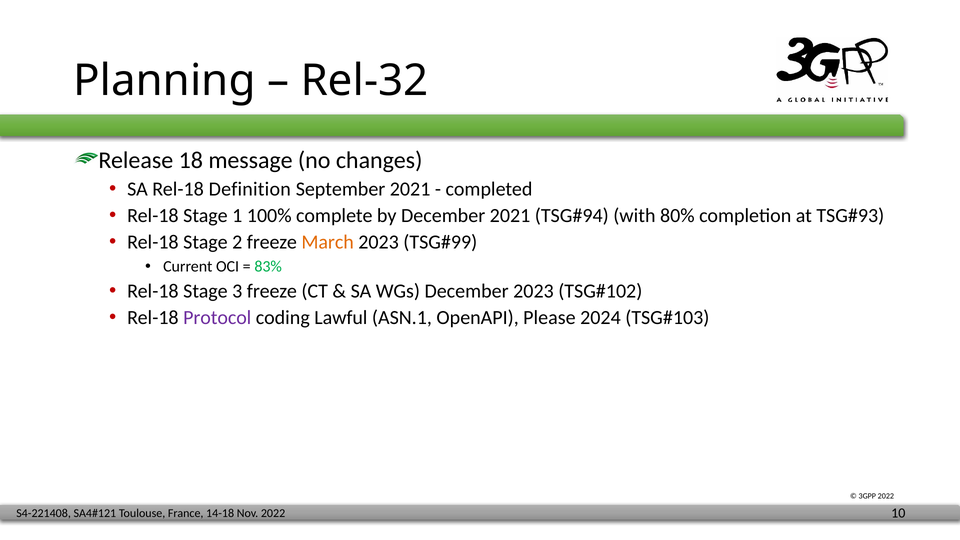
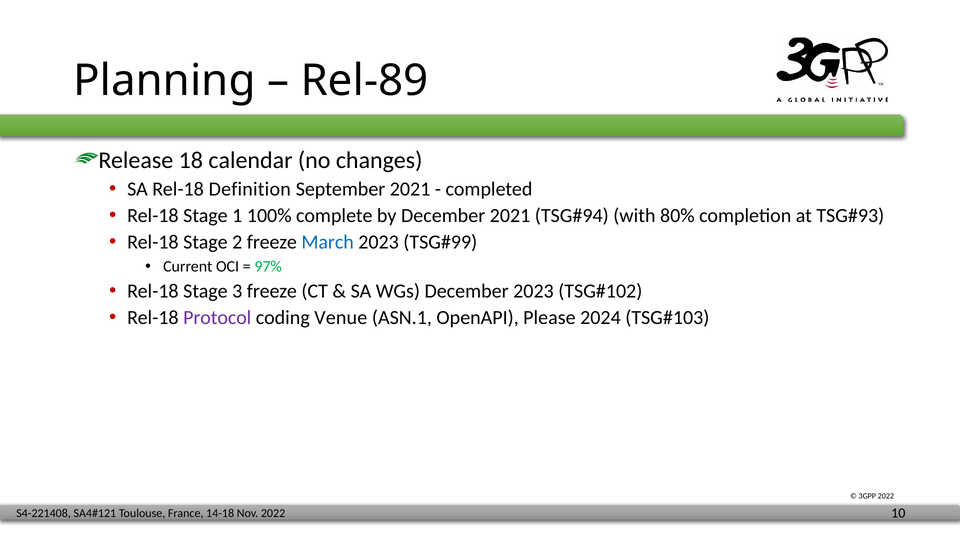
Rel-32: Rel-32 -> Rel-89 (364, 81)
message: message -> calendar (250, 160)
March colour: orange -> blue (328, 242)
83%: 83% -> 97% (268, 267)
Lawful: Lawful -> Venue (341, 318)
